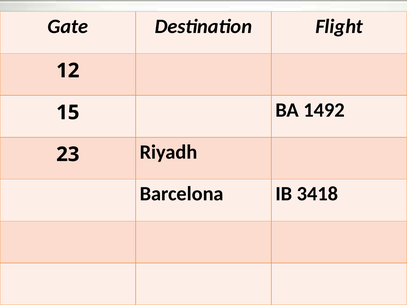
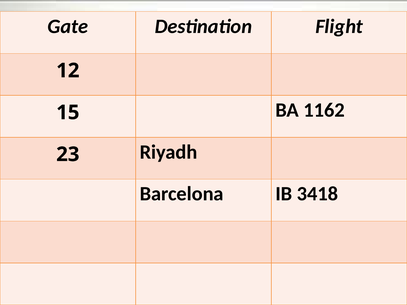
1492: 1492 -> 1162 (324, 110)
